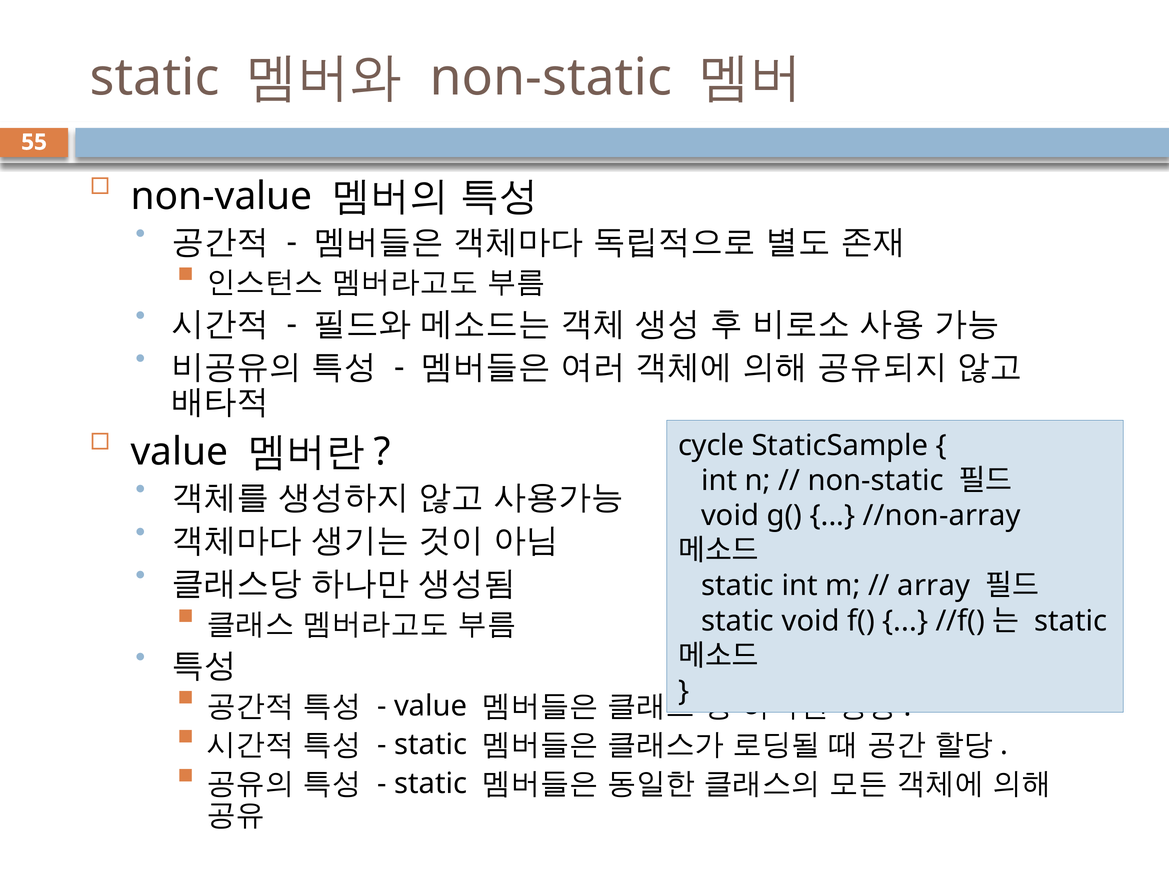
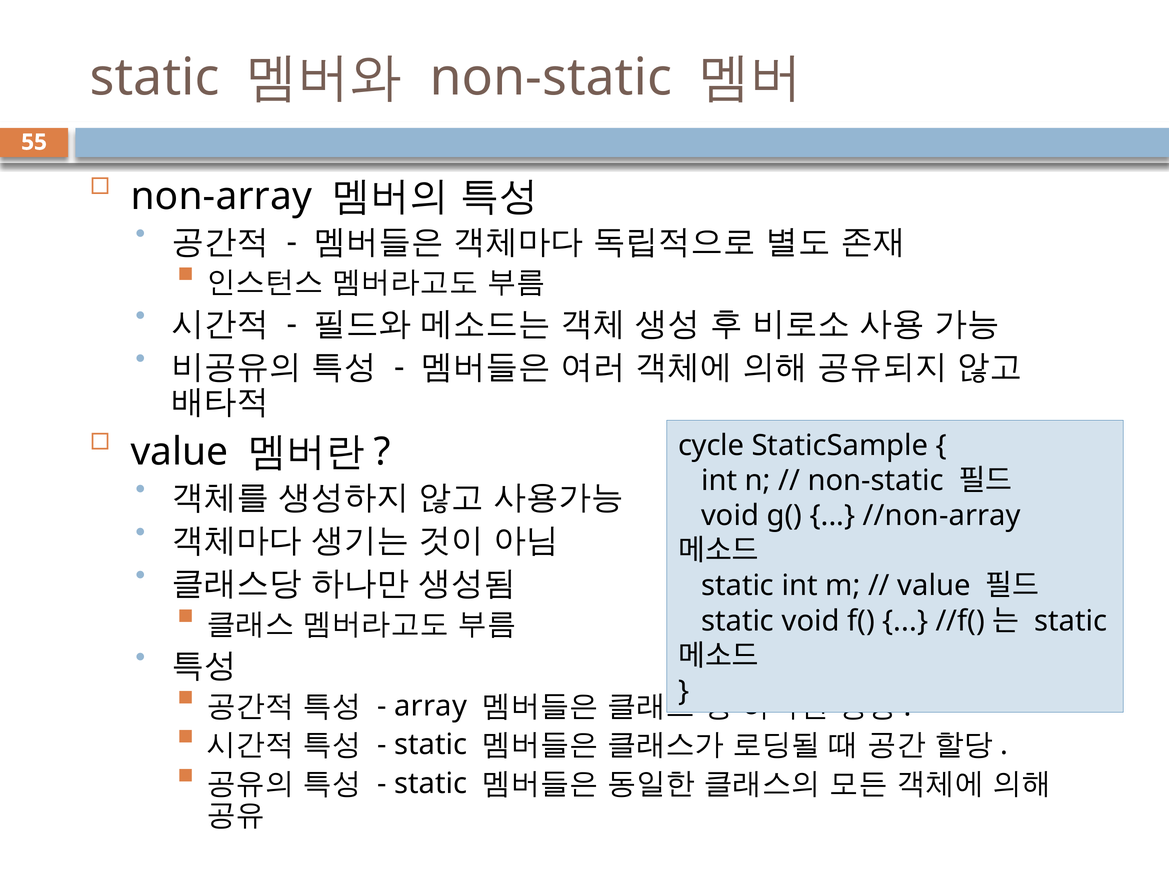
non-value: non-value -> non-array (221, 196)
array: array -> value (934, 586)
value: value -> array (431, 706)
